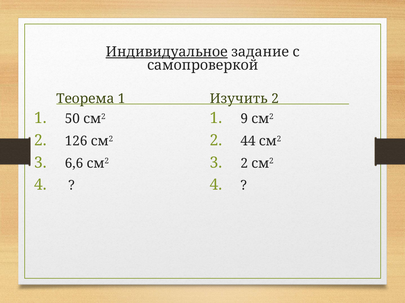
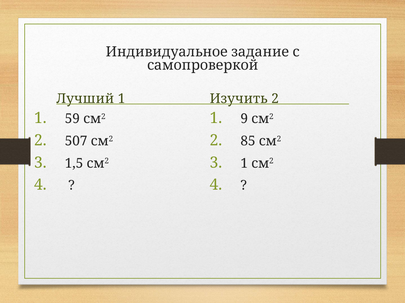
Индивидуальное underline: present -> none (167, 52)
Теорема: Теорема -> Лучший (85, 99)
50: 50 -> 59 (72, 119)
126: 126 -> 507 (76, 141)
44: 44 -> 85 (248, 141)
6,6: 6,6 -> 1,5 (74, 164)
2: 2 -> 1 (244, 164)
